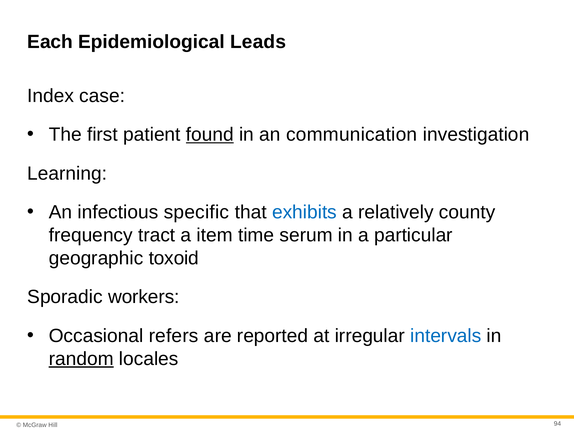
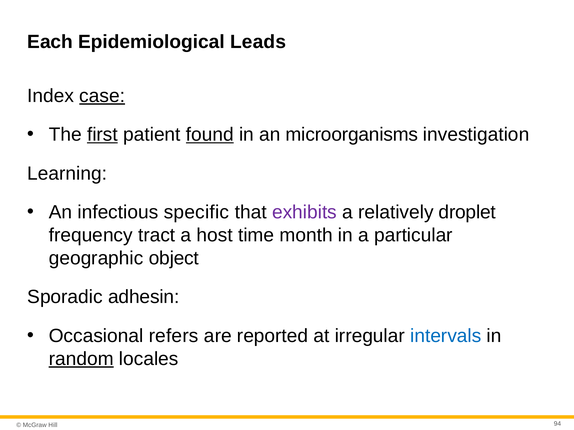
case underline: none -> present (102, 96)
first underline: none -> present (102, 135)
communication: communication -> microorganisms (352, 135)
exhibits colour: blue -> purple (304, 213)
county: county -> droplet (467, 213)
item: item -> host (215, 235)
serum: serum -> month (306, 235)
toxoid: toxoid -> object (174, 258)
workers: workers -> adhesin (144, 297)
